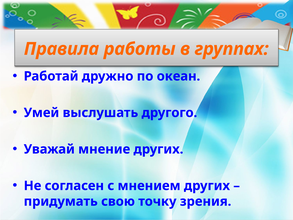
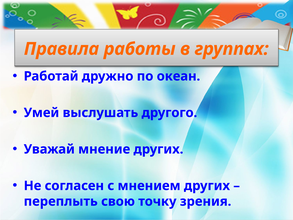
придумать: придумать -> переплыть (61, 201)
